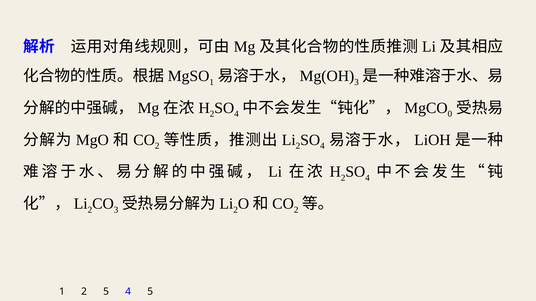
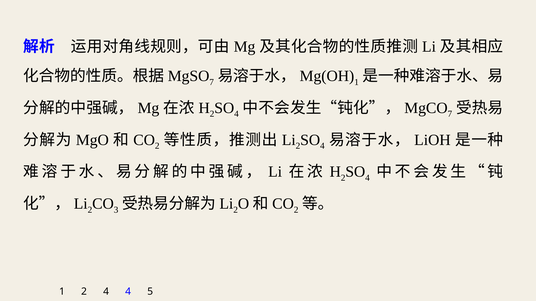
1: 1 -> 7 (212, 82)
3: 3 -> 1 (357, 82)
0: 0 -> 7 (450, 114)
2 5: 5 -> 4 (106, 292)
